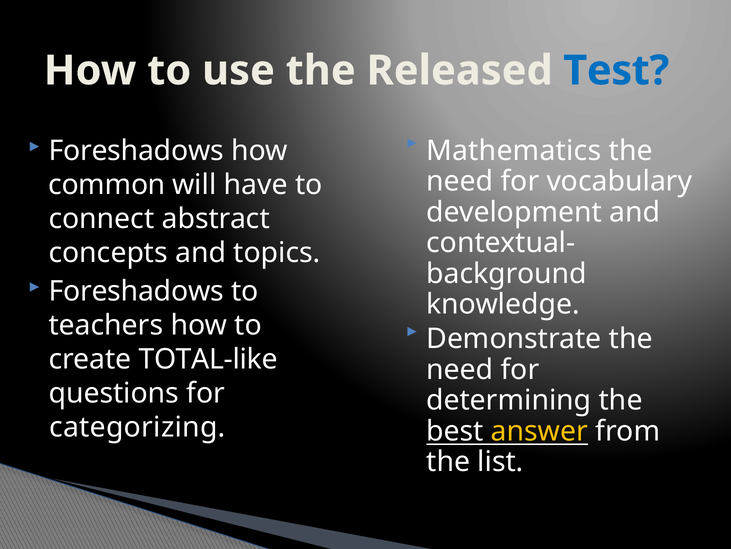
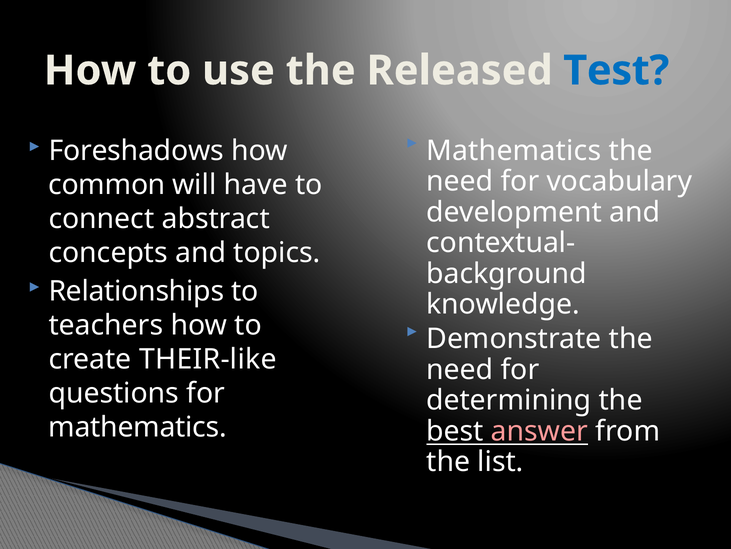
Foreshadows: Foreshadows -> Relationships (136, 291)
TOTAL-like: TOTAL-like -> THEIR-like (208, 359)
categorizing: categorizing -> mathematics (138, 427)
answer colour: yellow -> pink (539, 431)
